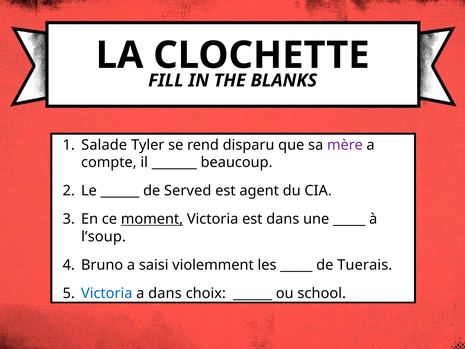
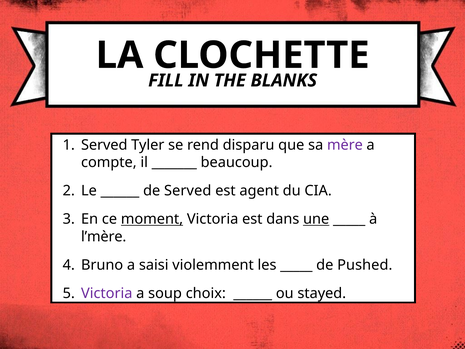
Salade: Salade -> Served (104, 145)
une underline: none -> present (316, 219)
l’soup: l’soup -> l’mère (104, 236)
Tuerais: Tuerais -> Pushed (365, 265)
Victoria colour: blue -> purple (107, 293)
a dans: dans -> soup (165, 293)
school: school -> stayed (322, 293)
